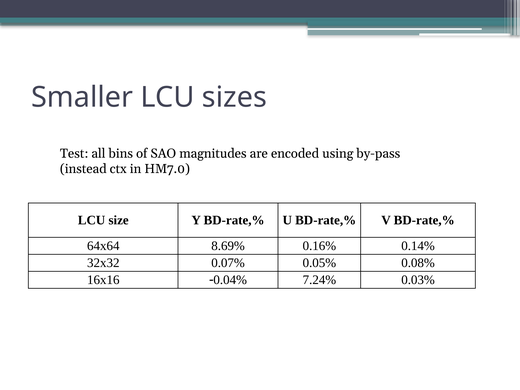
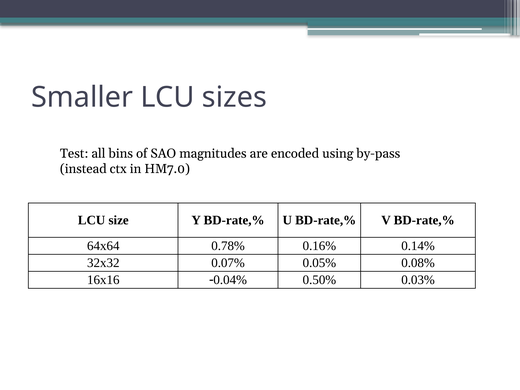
8.69%: 8.69% -> 0.78% (228, 246)
7.24%: 7.24% -> 0.50% (319, 280)
